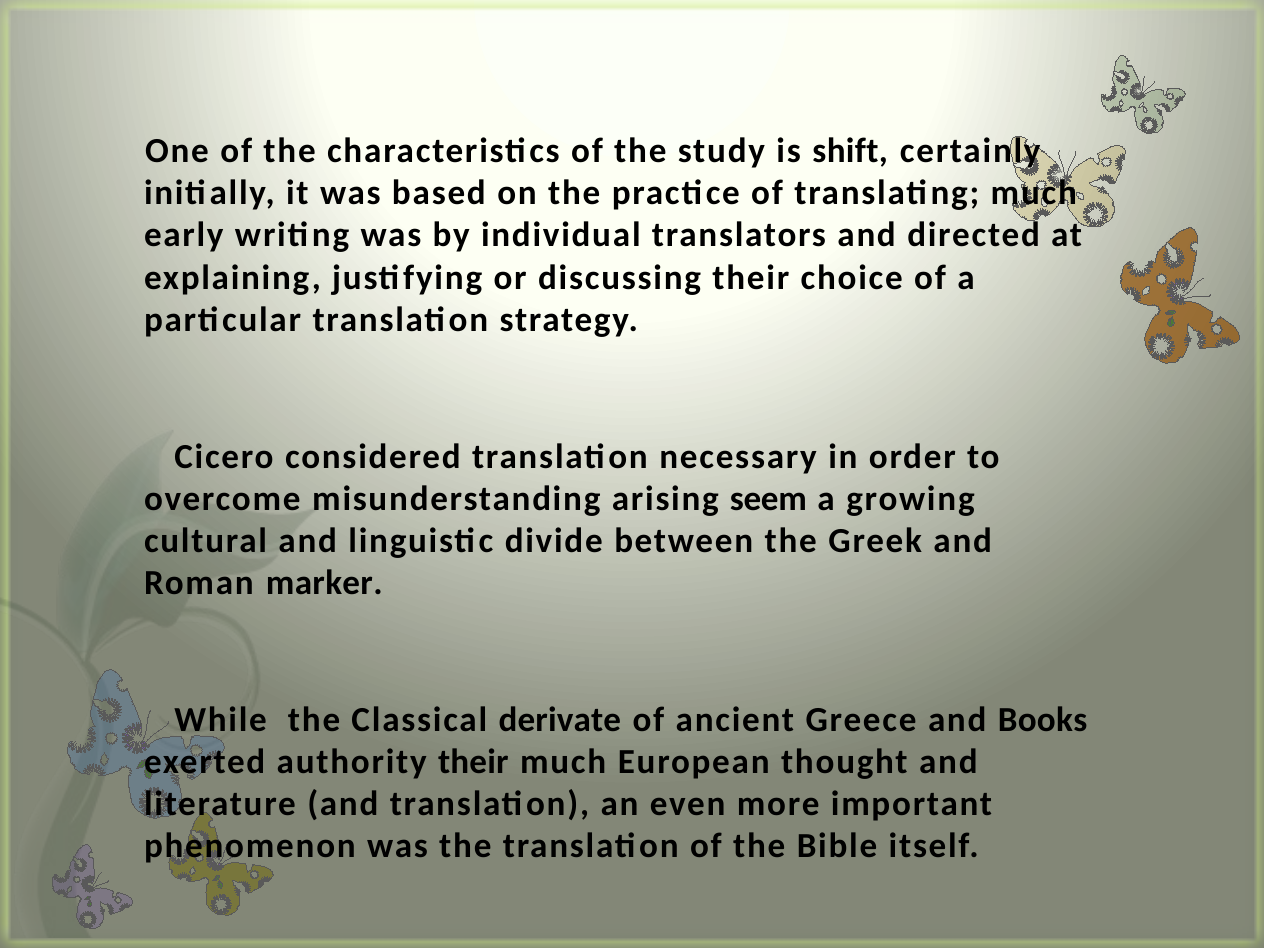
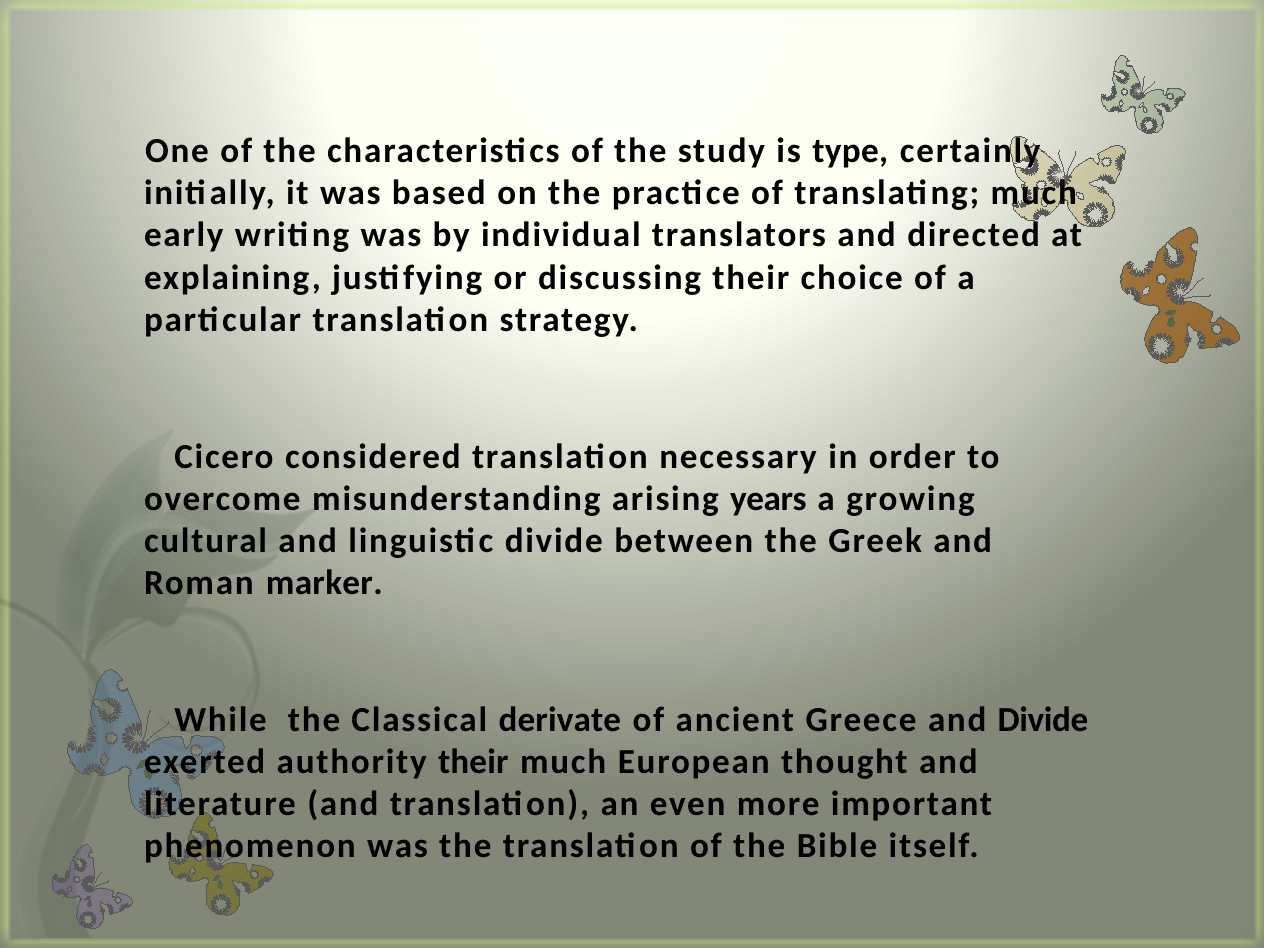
shift: shift -> type (850, 151)
seem: seem -> years (768, 499)
and Books: Books -> Divide (1043, 720)
